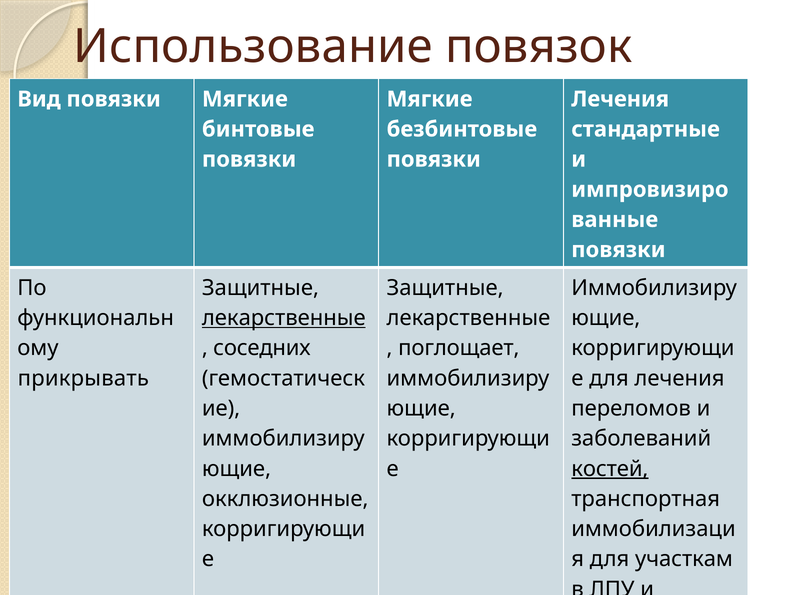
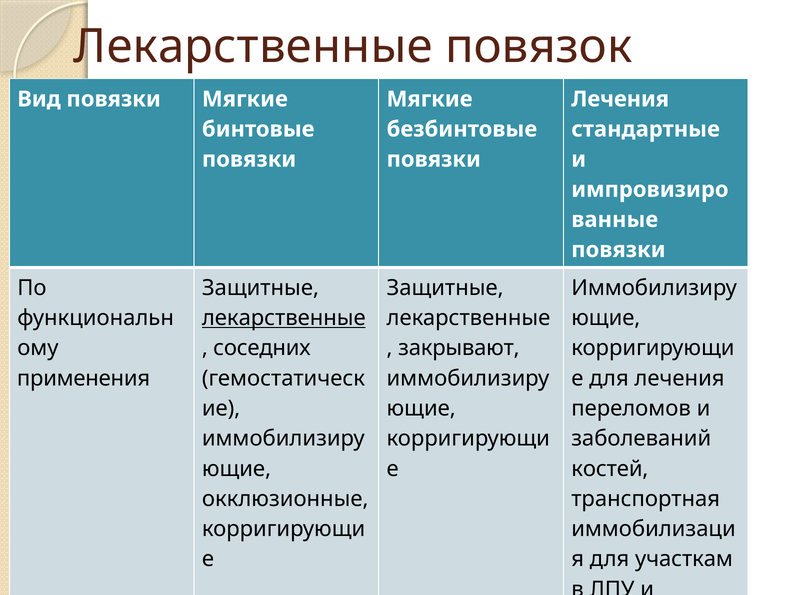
Использование: Использование -> Лекарственные (253, 47)
поглощает: поглощает -> закрывают (459, 348)
прикрывать: прикрывать -> применения (84, 378)
костей underline: present -> none (610, 469)
